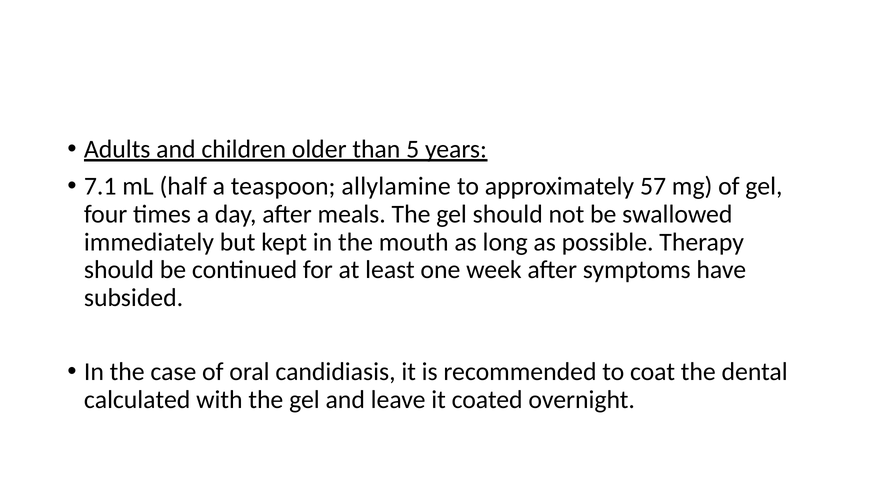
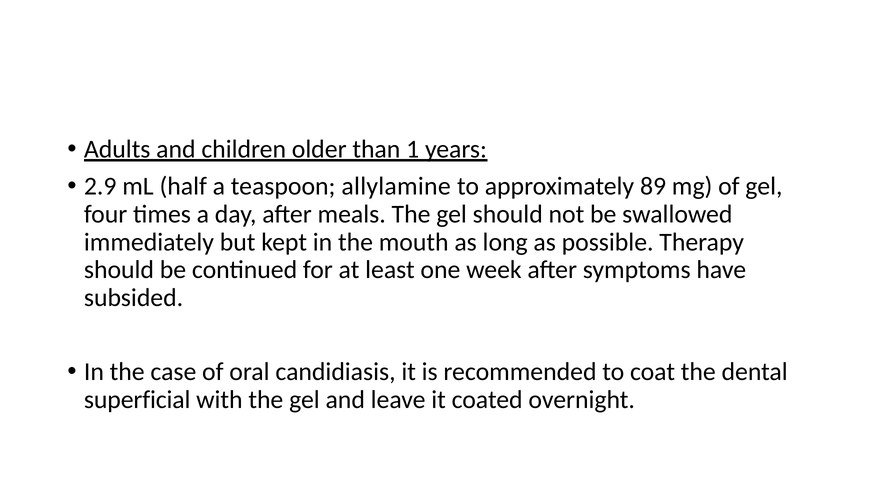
5: 5 -> 1 (413, 149)
7.1: 7.1 -> 2.9 (100, 187)
57: 57 -> 89 (653, 187)
calculated: calculated -> superficial (137, 400)
